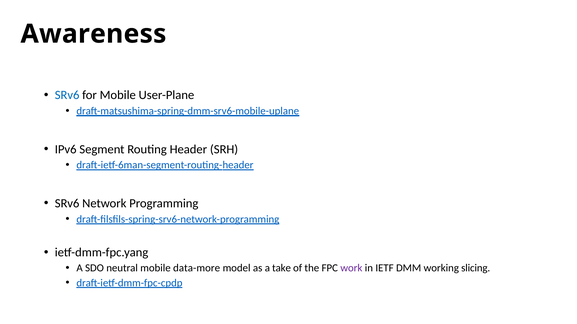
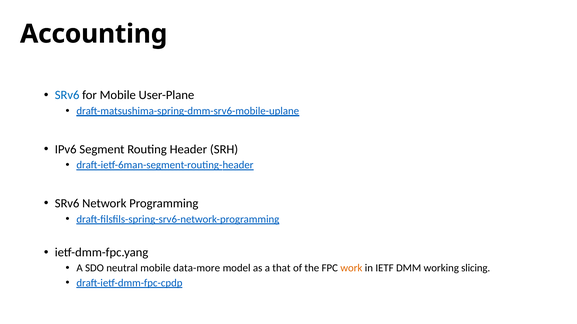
Awareness: Awareness -> Accounting (94, 34)
take: take -> that (281, 269)
work colour: purple -> orange (351, 269)
